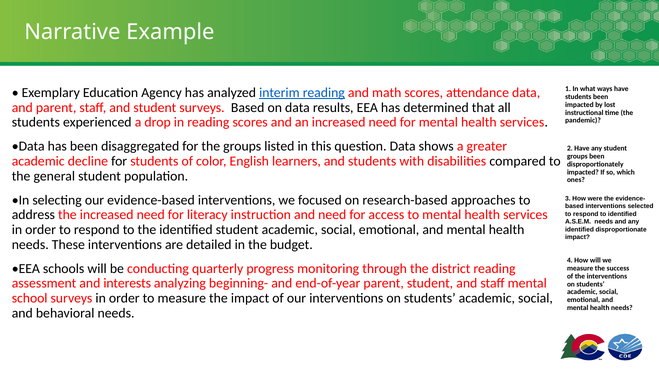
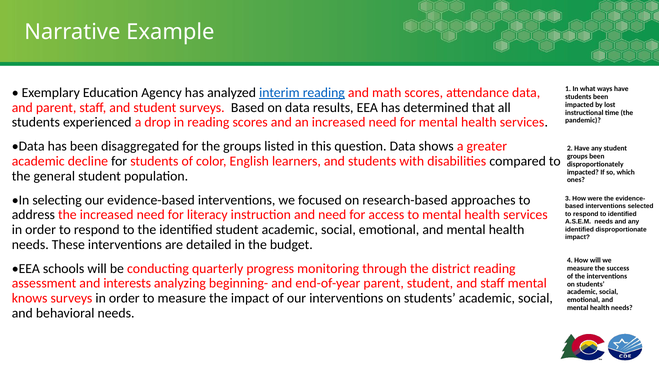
school: school -> knows (30, 298)
